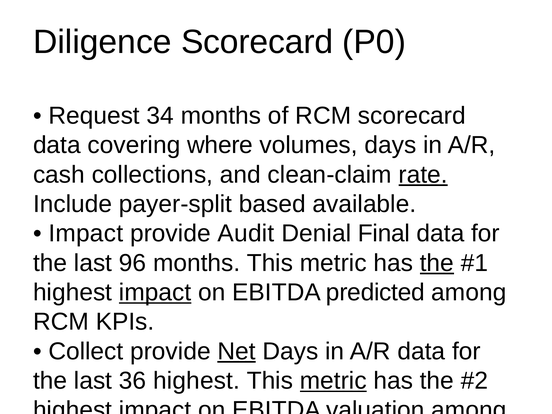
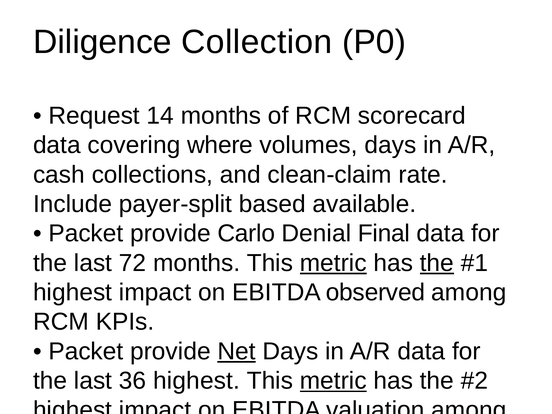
Diligence Scorecard: Scorecard -> Collection (257, 42)
34: 34 -> 14 (160, 116)
rate underline: present -> none (423, 175)
Impact: Impact -> Packet (86, 234)
Audit: Audit -> Carlo (246, 234)
96: 96 -> 72 (133, 263)
metric underline: none -> present (333, 263)
impact underline: present -> none (155, 292)
predicted: predicted -> observed (375, 292)
Collect: Collect -> Packet (86, 351)
